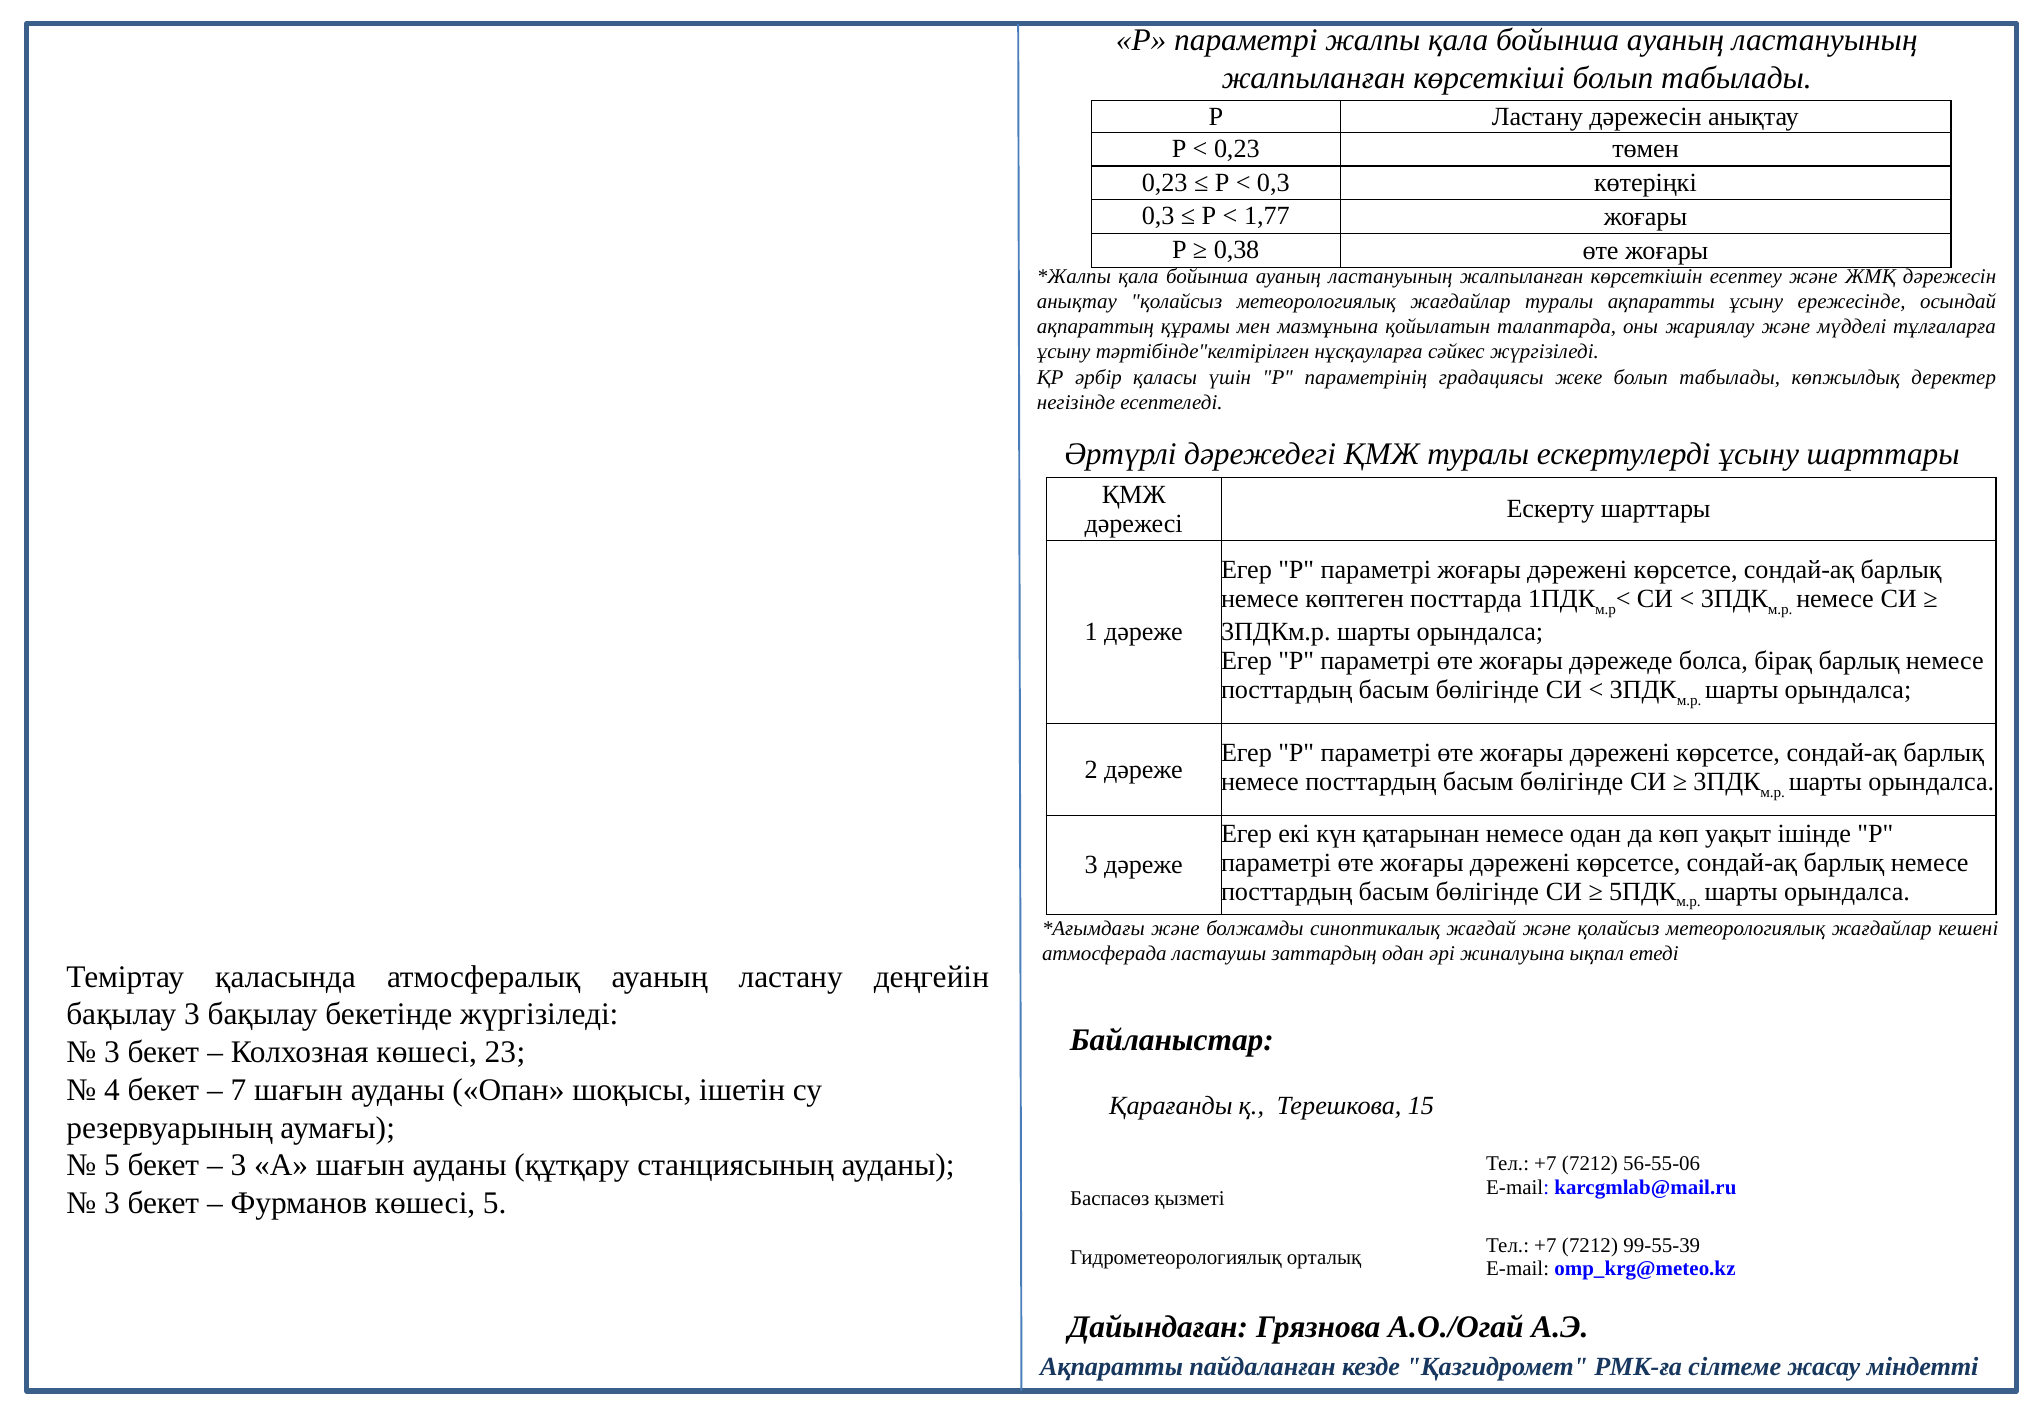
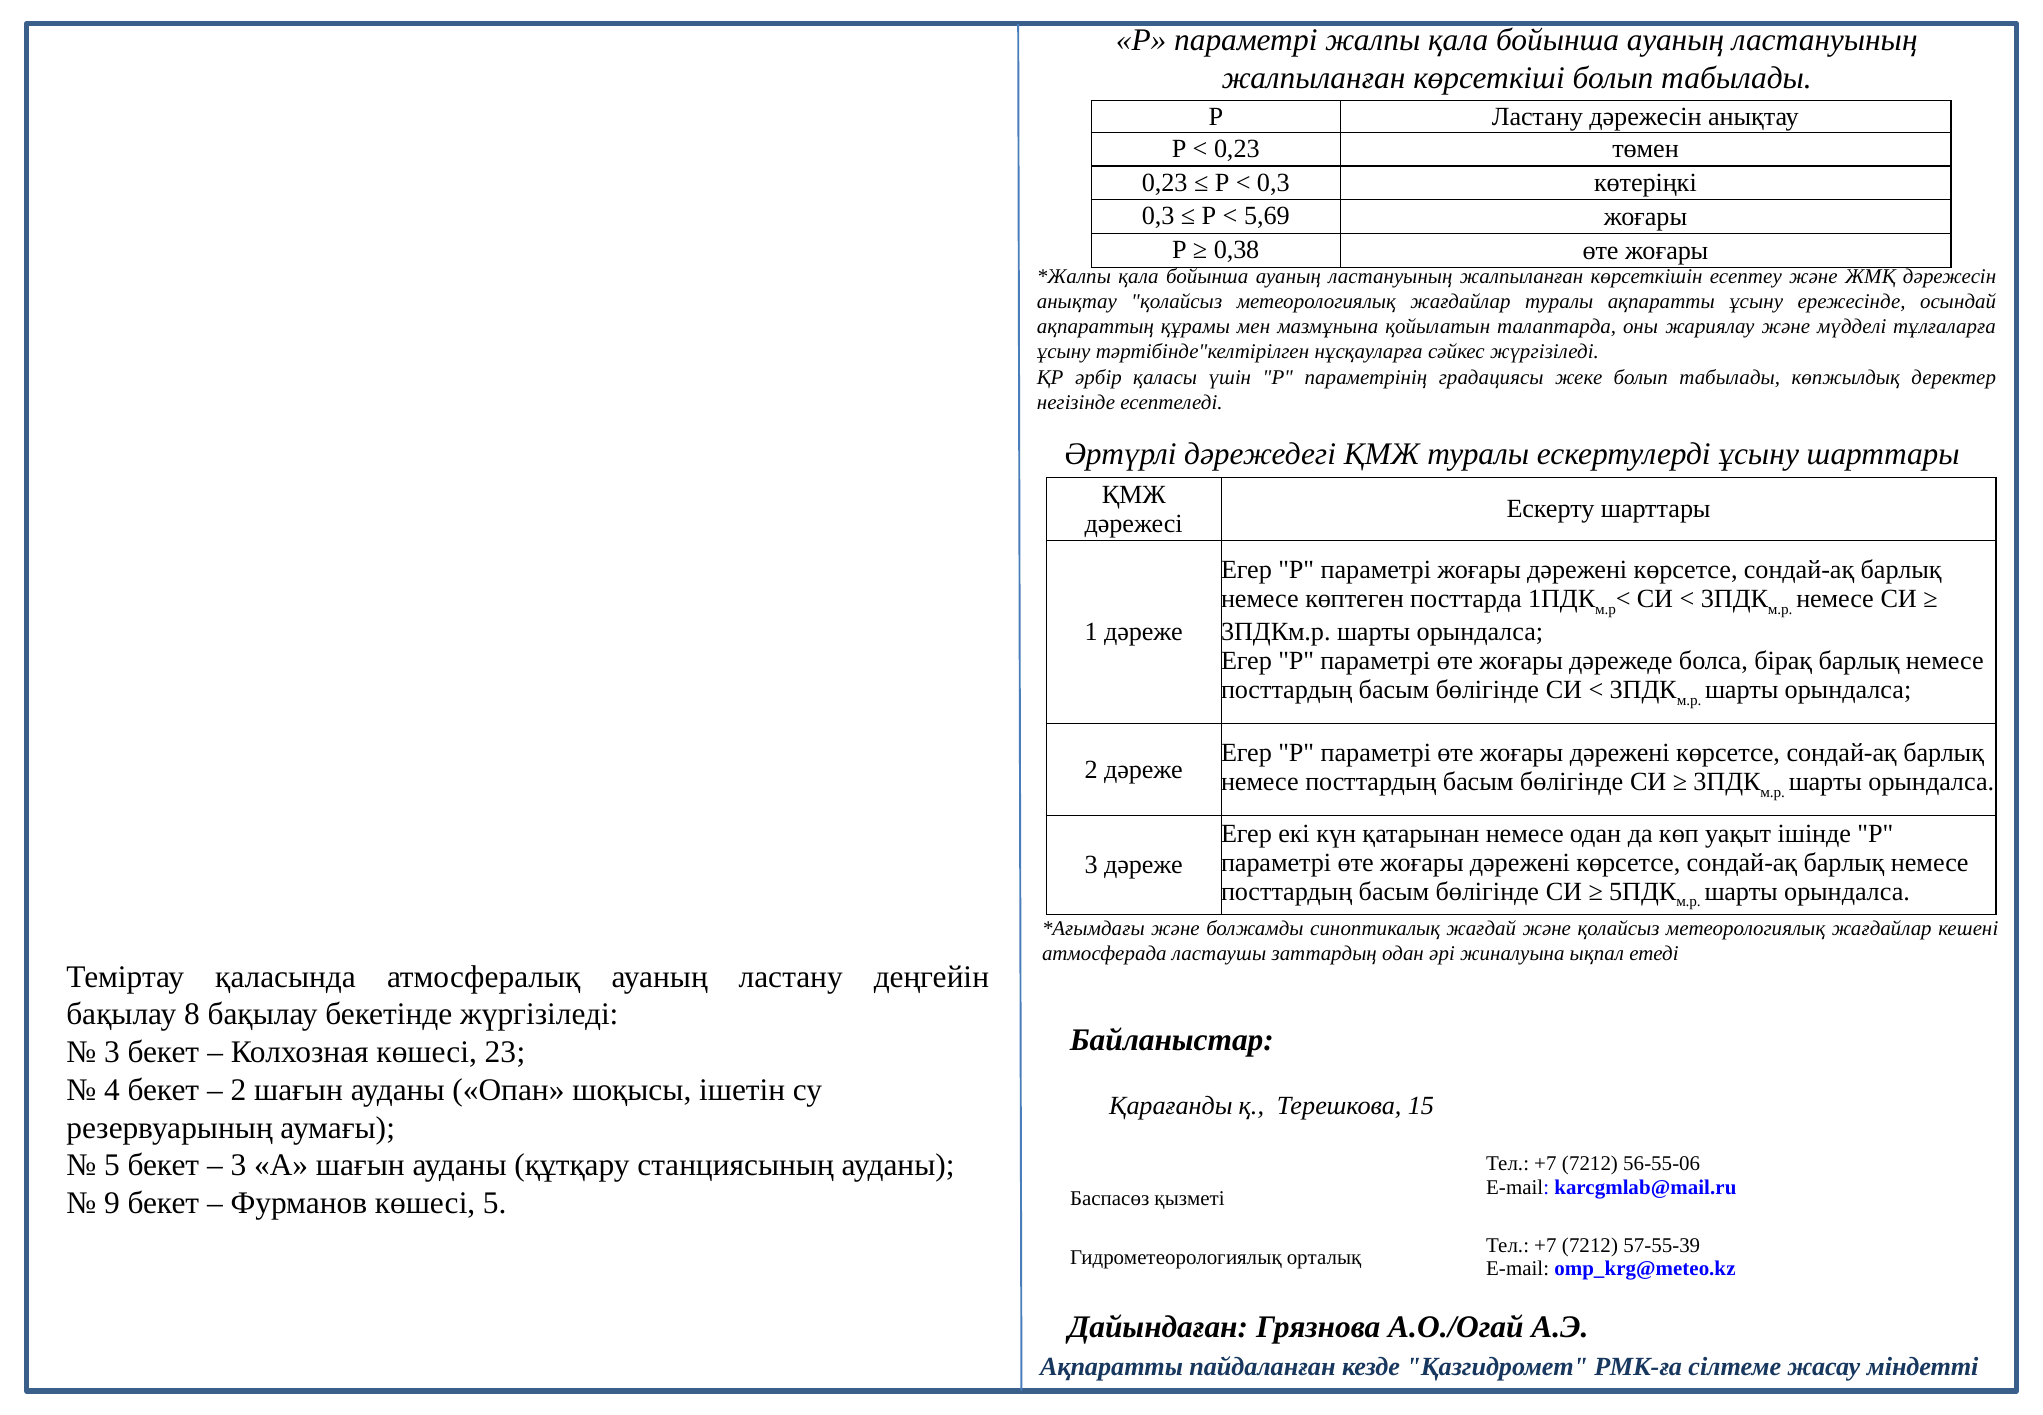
1,77: 1,77 -> 5,69 (1267, 216)
бақылау 3: 3 -> 8 (192, 1014)
7: 7 -> 2 (238, 1090)
3: 3 -> 9 (112, 1203)
99-55-39: 99-55-39 -> 57-55-39 (1662, 1245)
